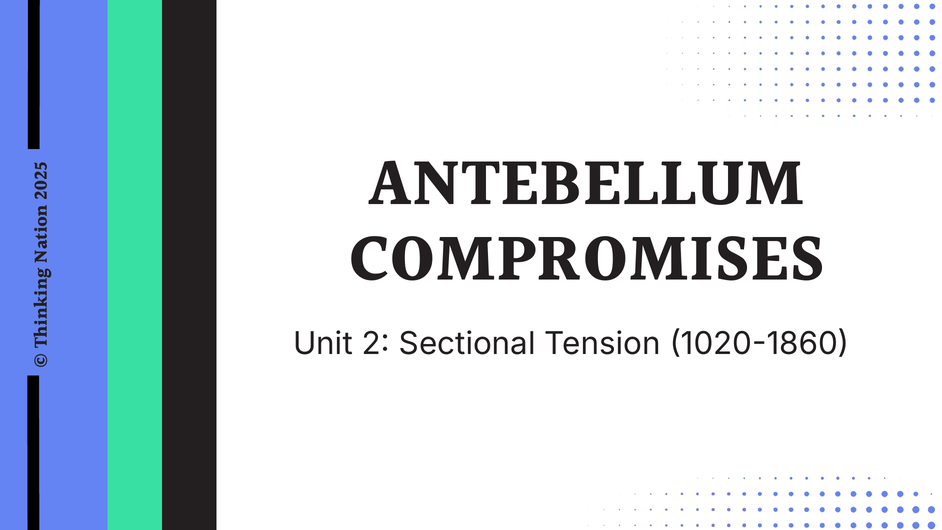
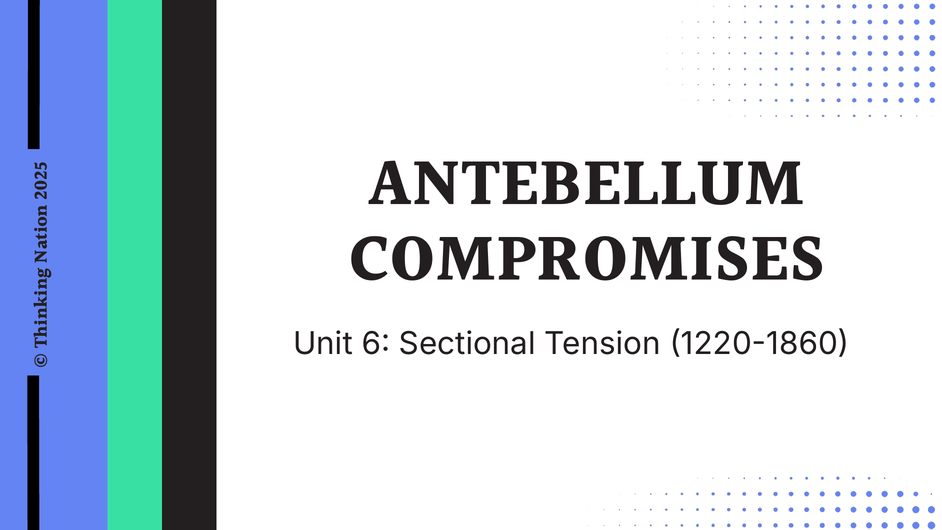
Unit 2: 2 -> 6 (376, 344)
1020-1860: 1020-1860 -> 1220-1860 (759, 344)
